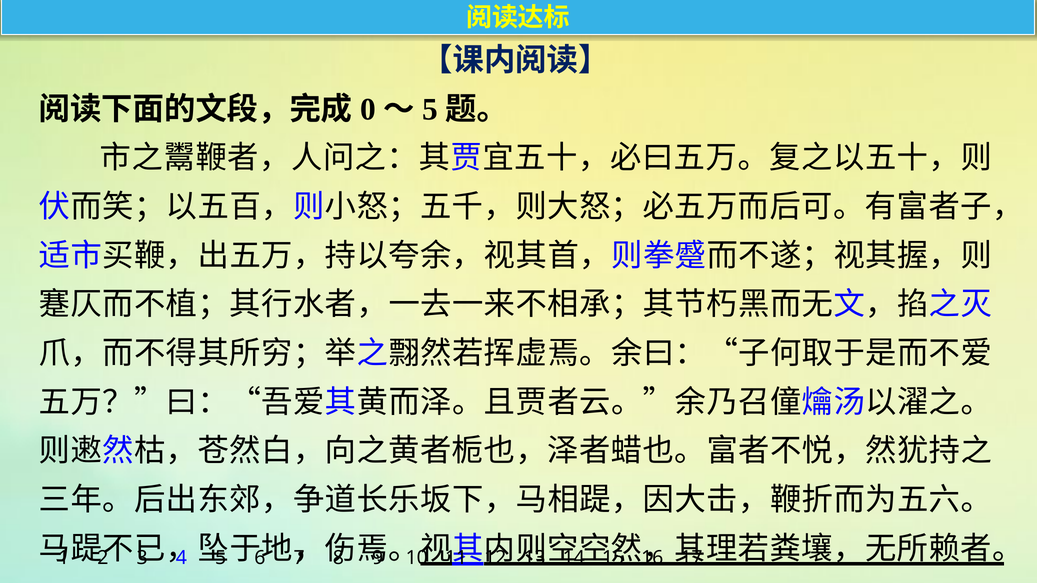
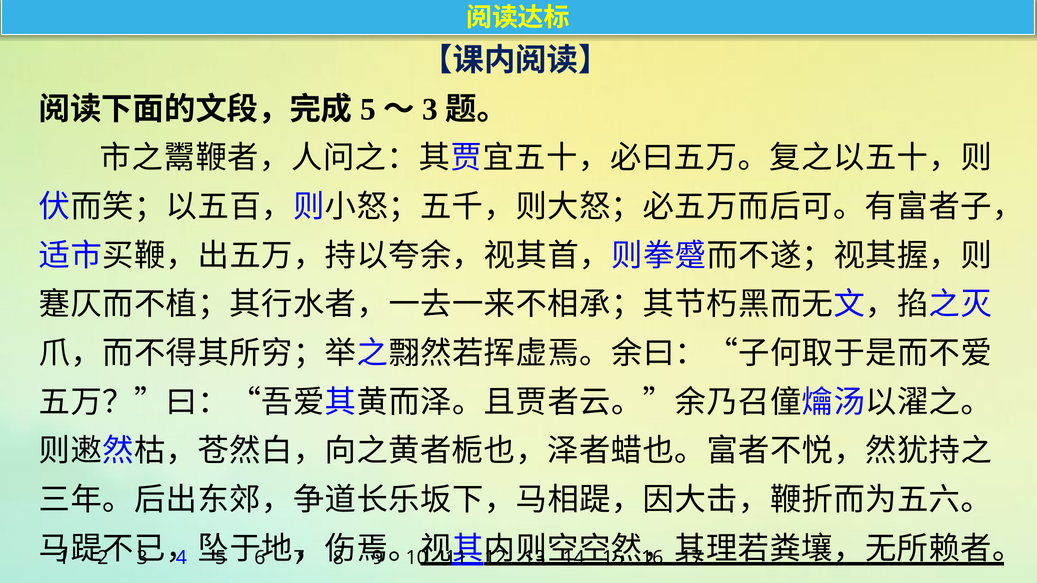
0: 0 -> 5 (368, 109)
5: 5 -> 3 (430, 109)
